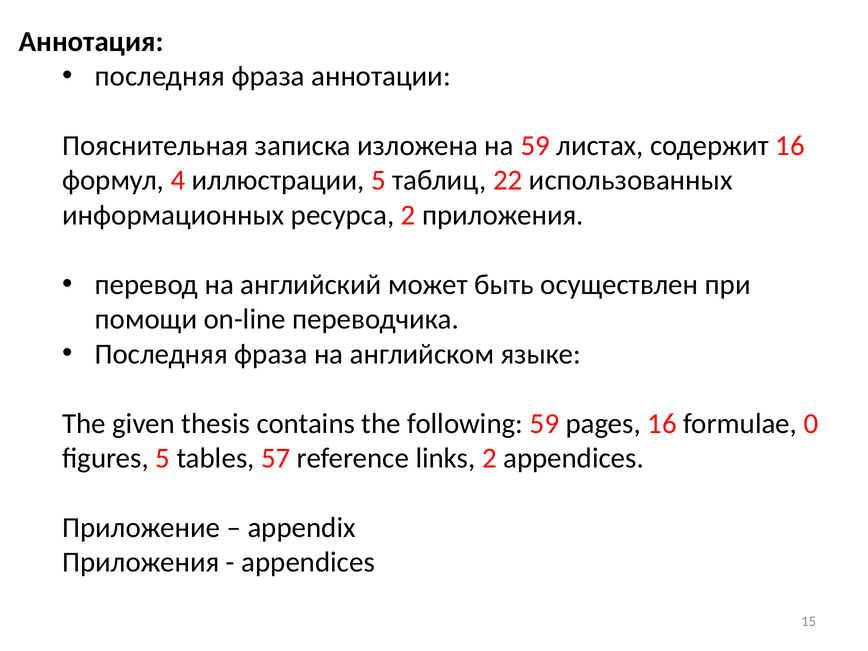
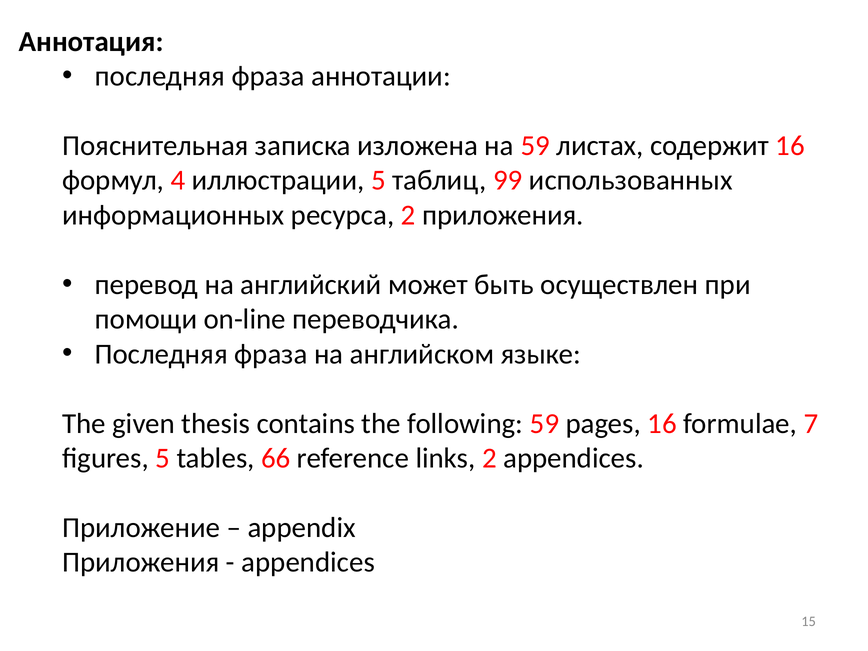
22: 22 -> 99 (508, 180)
0: 0 -> 7 (811, 423)
57: 57 -> 66 (276, 458)
